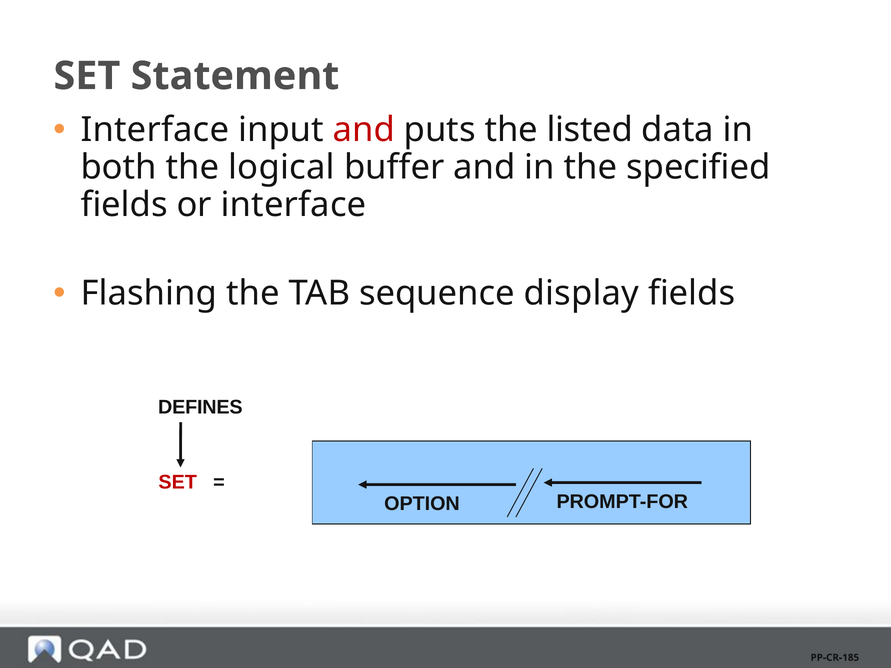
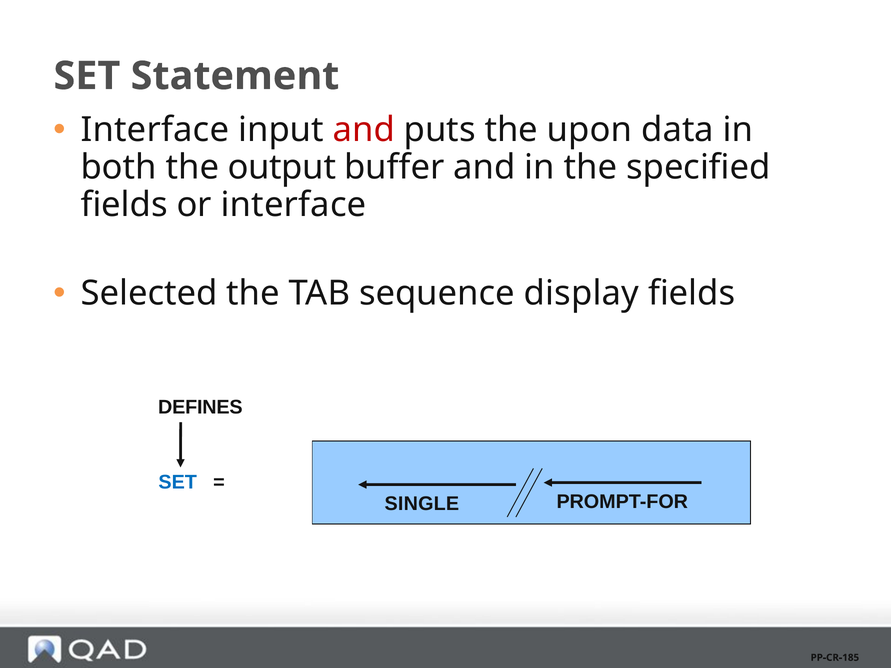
listed: listed -> upon (590, 130)
logical: logical -> output (282, 167)
Flashing: Flashing -> Selected (149, 294)
SET colour: red -> blue (178, 483)
OPTION: OPTION -> SINGLE (422, 504)
